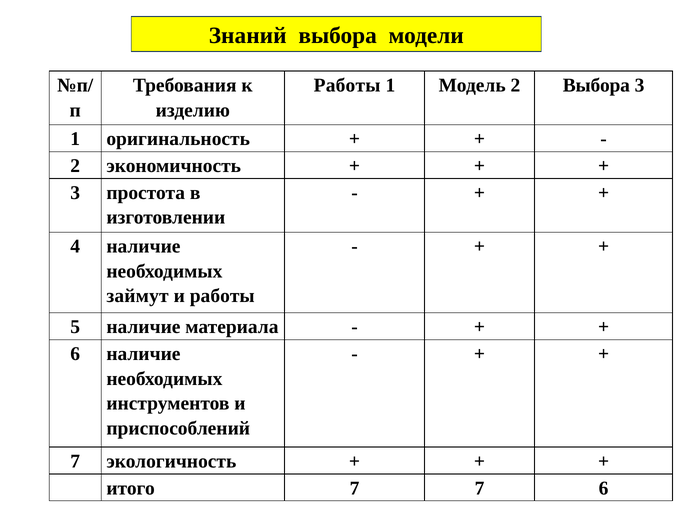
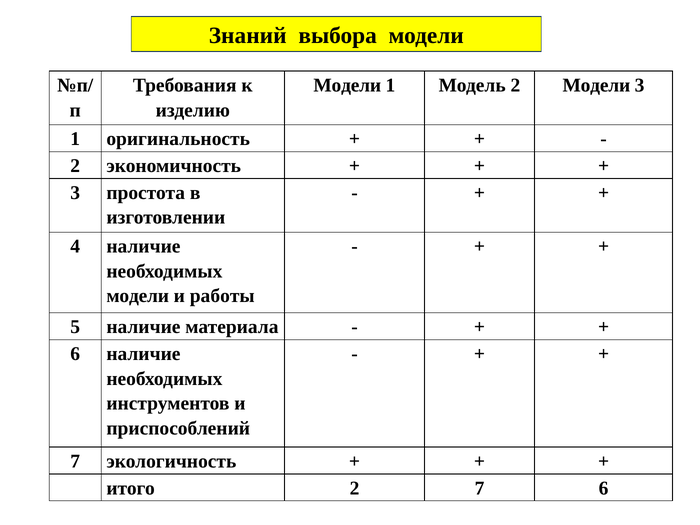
Работы: Работы -> Модели (347, 85)
2 Выбора: Выбора -> Модели (596, 85)
займут: займут -> модели (138, 296)
итого 7: 7 -> 2 (355, 488)
